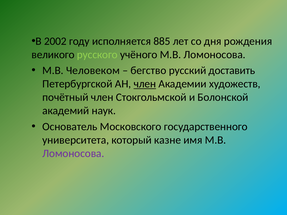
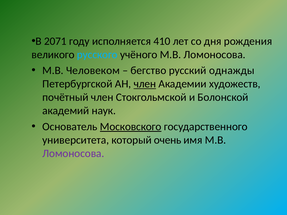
2002: 2002 -> 2071 (55, 41)
885: 885 -> 410 (162, 41)
русского colour: light green -> light blue (97, 55)
доставить: доставить -> однажды (232, 71)
Московского underline: none -> present (131, 127)
казне: казне -> очень (168, 140)
